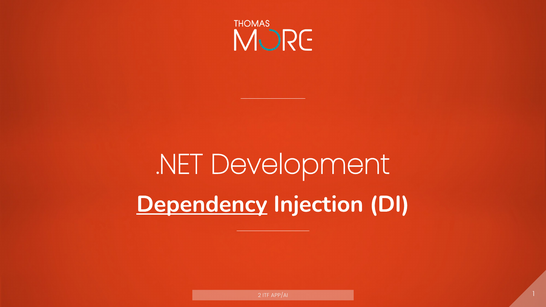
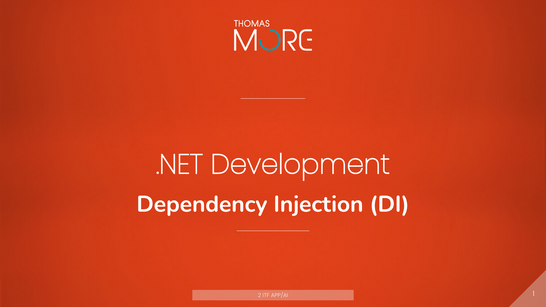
Dependency underline: present -> none (202, 204)
